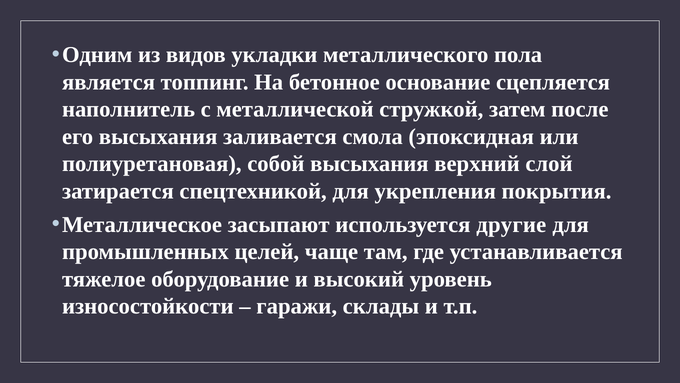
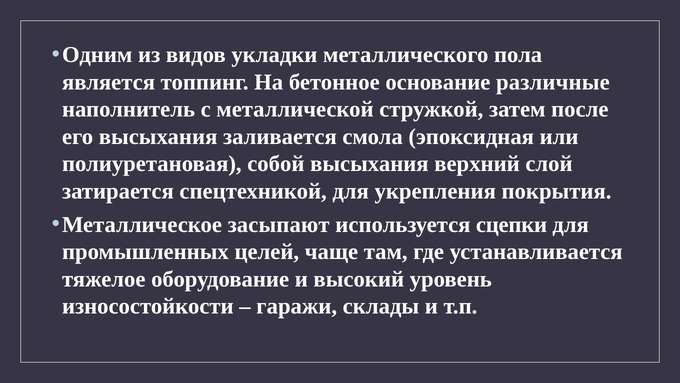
сцепляется: сцепляется -> различные (553, 82)
другие: другие -> сцепки (512, 224)
